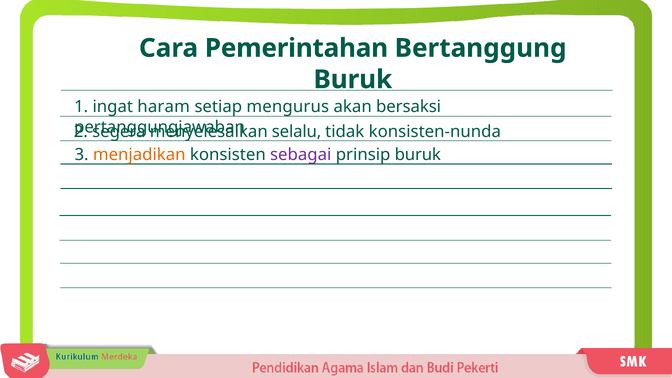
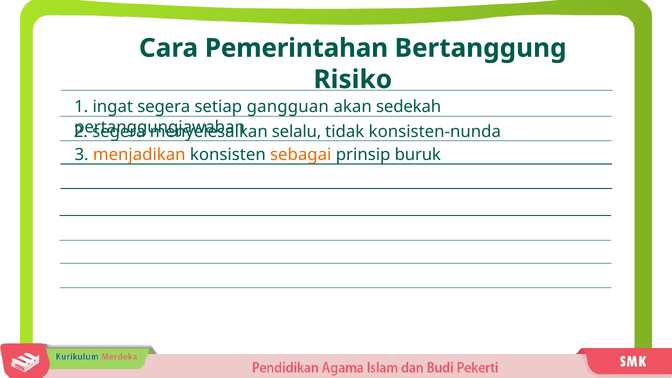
Buruk: Buruk -> Risiko (353, 80)
ingat haram: haram -> segera (164, 107)
mengurus: mengurus -> gangguan (288, 107)
bersaksi: bersaksi -> sedekah (409, 107)
sebagai colour: purple -> orange (301, 155)
